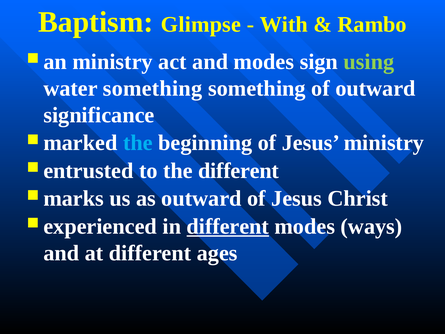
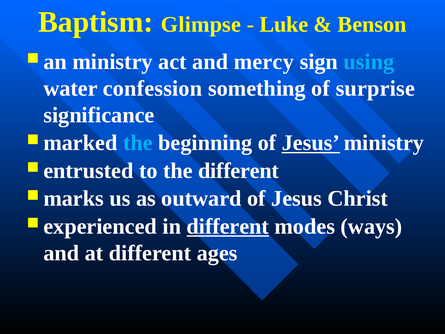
With: With -> Luke (284, 24)
Rambo: Rambo -> Benson (372, 24)
and modes: modes -> mercy (264, 62)
using colour: light green -> light blue (369, 62)
water something: something -> confession (153, 88)
of outward: outward -> surprise (375, 88)
Jesus underline: none -> present (311, 143)
